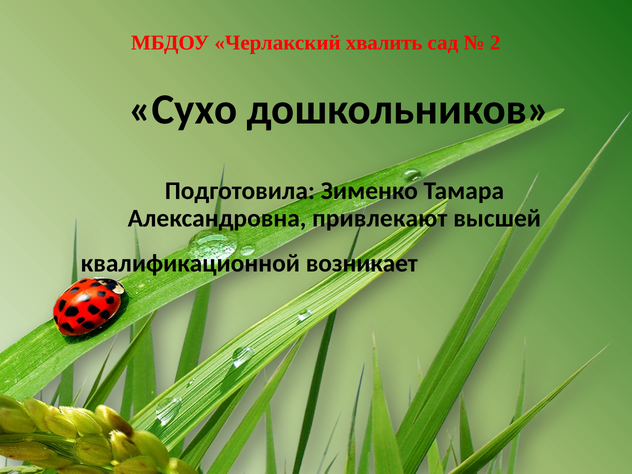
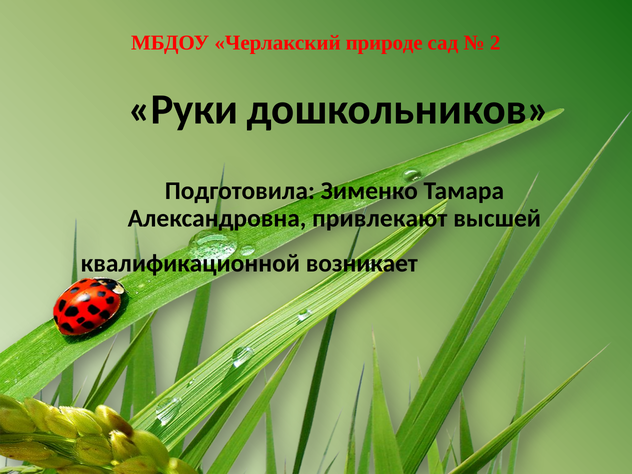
хвалить: хвалить -> природе (384, 43)
Сухо: Сухо -> Руки (183, 110)
